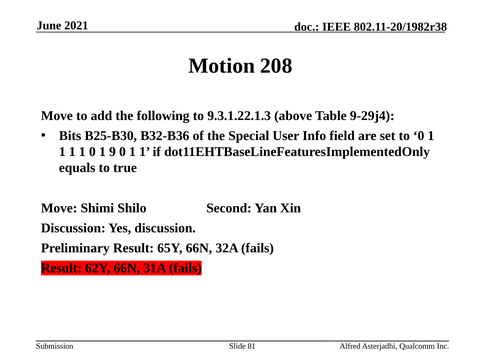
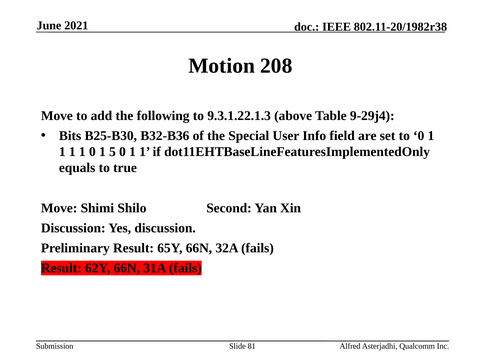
9: 9 -> 5 (112, 152)
